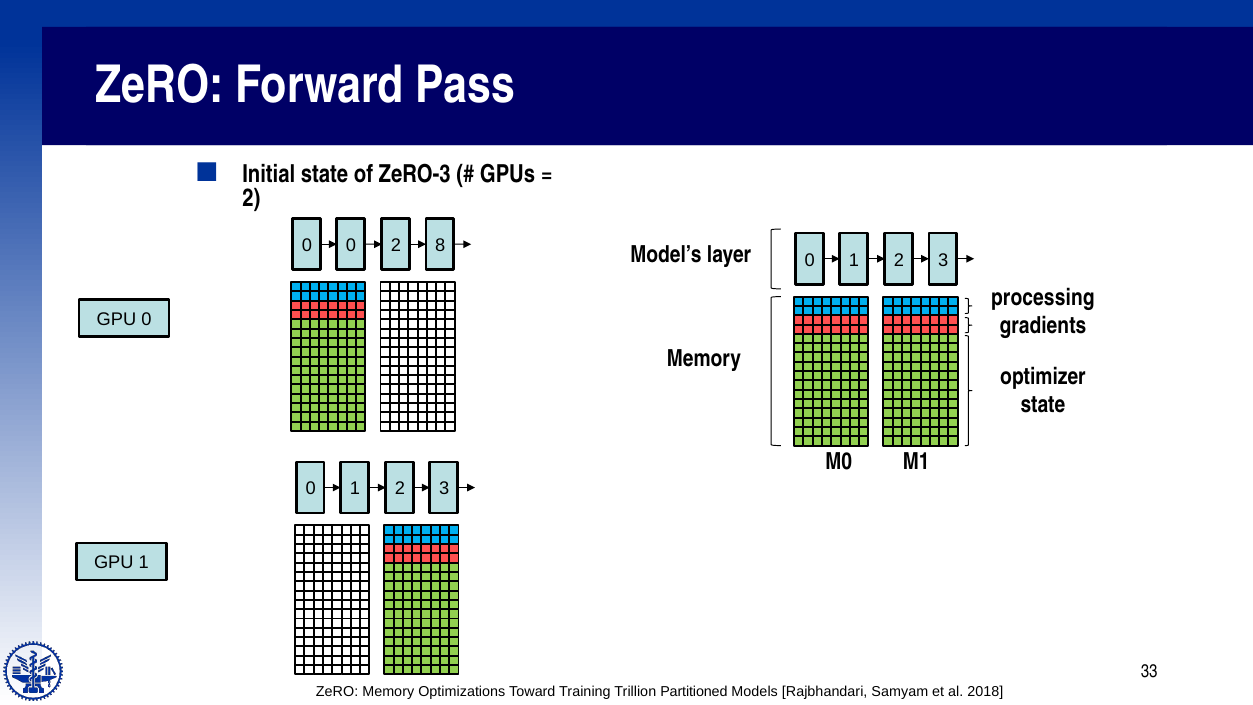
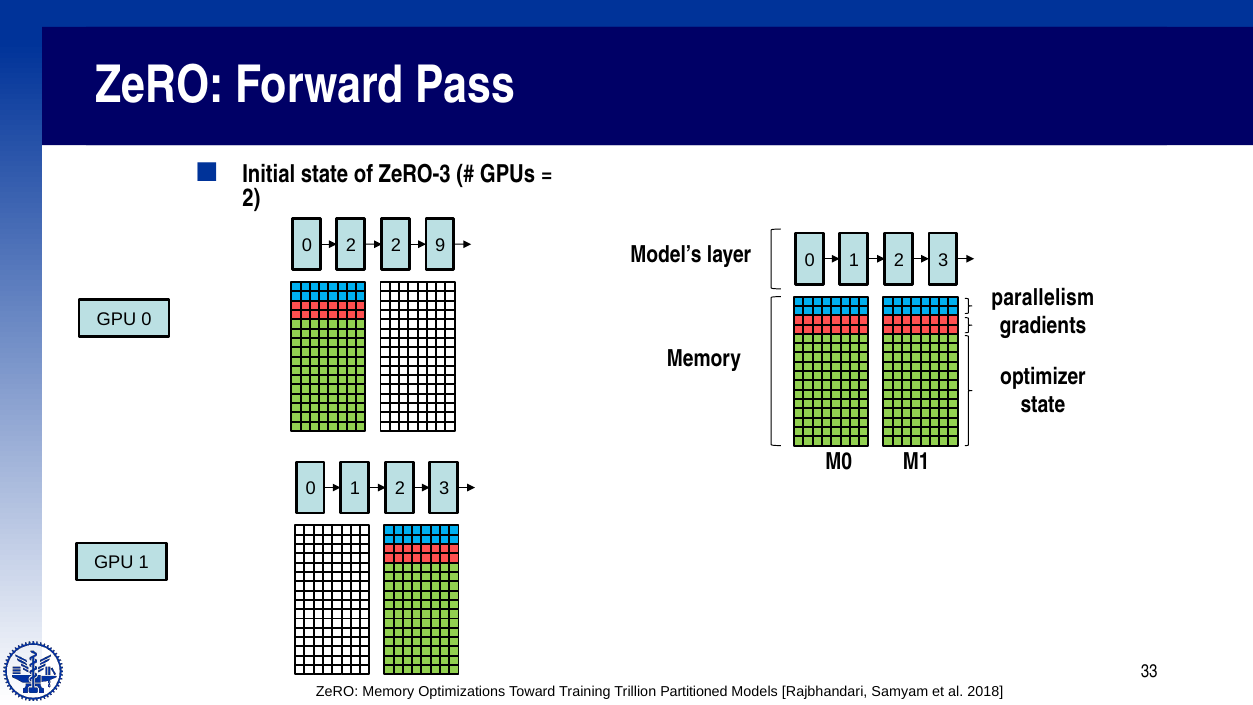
0 0: 0 -> 2 (351, 245)
8: 8 -> 9 (440, 245)
processing: processing -> parallelism (1043, 298)
